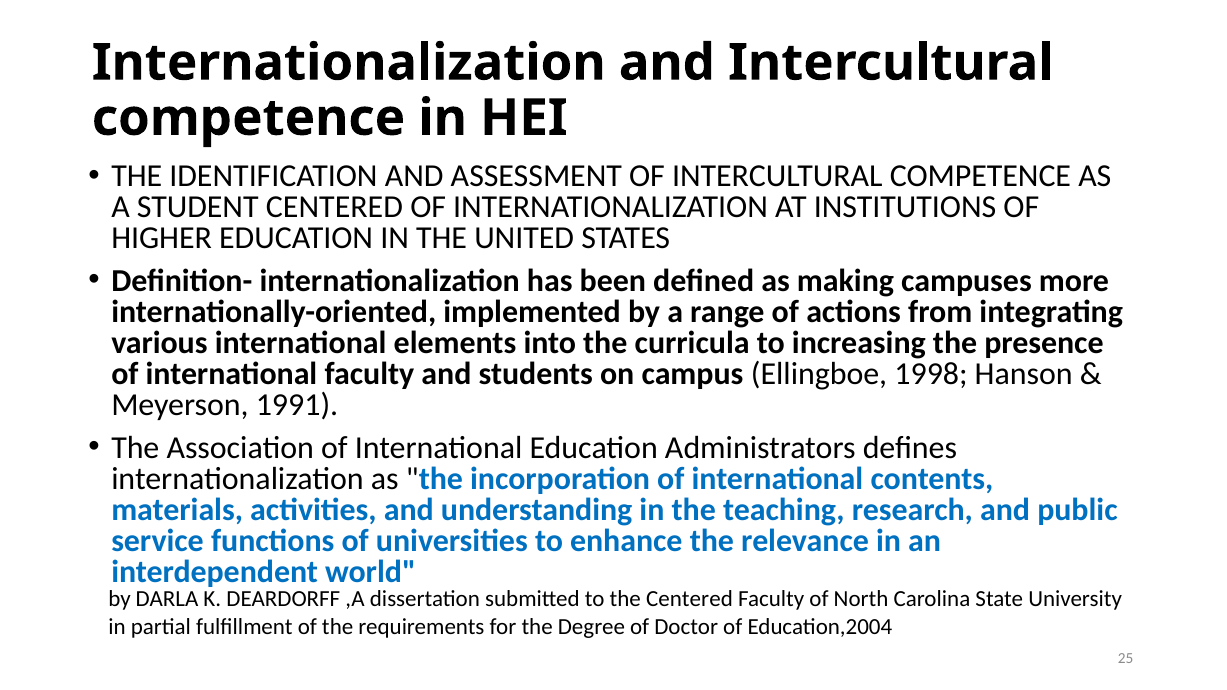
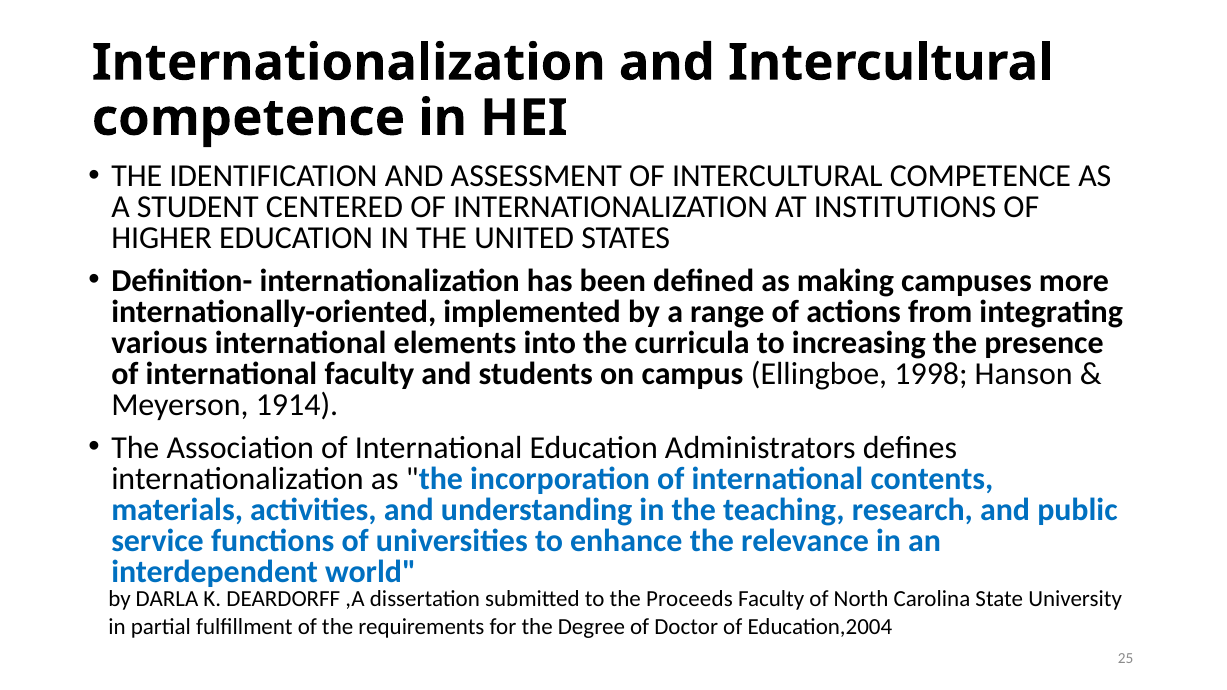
1991: 1991 -> 1914 (297, 405)
the Centered: Centered -> Proceeds (689, 599)
